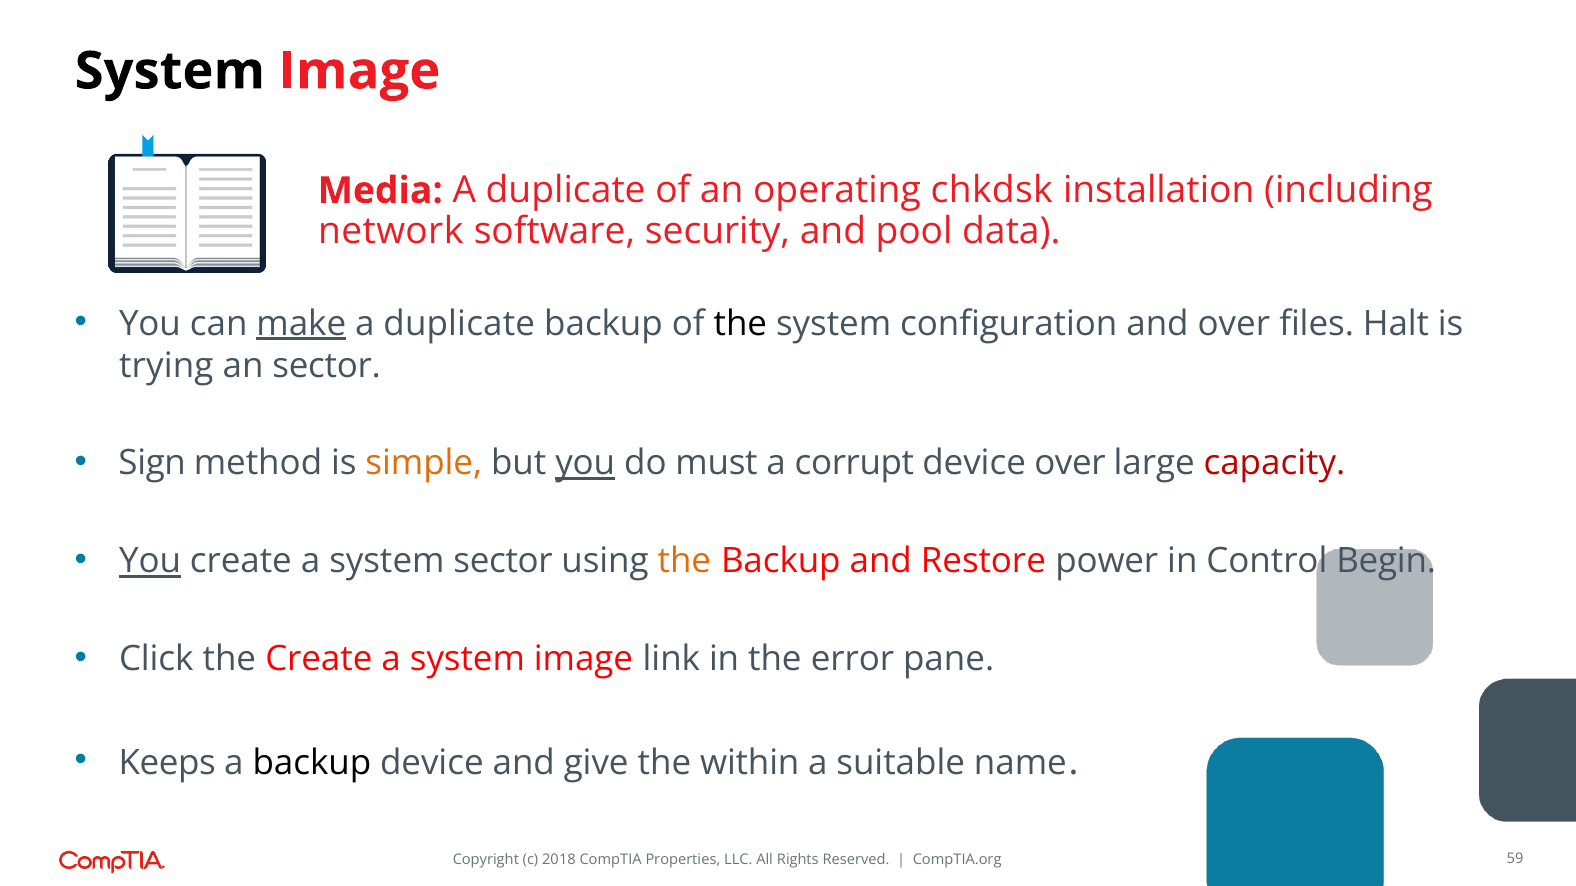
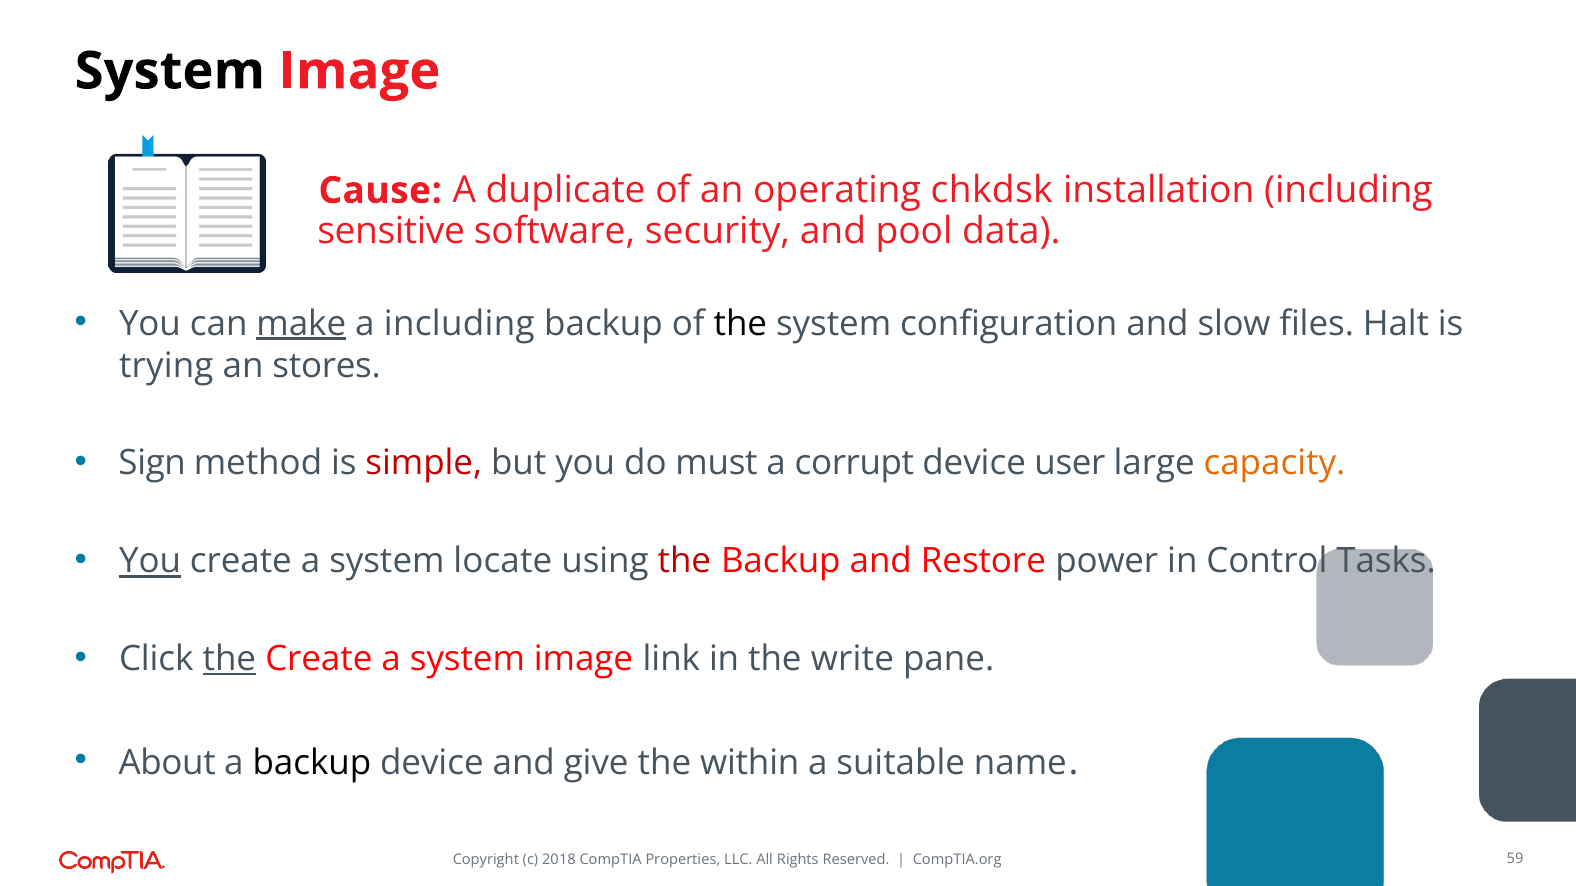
Media: Media -> Cause (380, 191)
network: network -> sensitive (391, 231)
duplicate: duplicate -> including (459, 324)
and over: over -> slow (1234, 324)
an sector: sector -> stores (327, 366)
simple colour: orange -> red (424, 464)
you underline: present -> none (585, 464)
device over: over -> user (1070, 464)
capacity colour: red -> orange (1274, 464)
system sector: sector -> locate (503, 562)
the colour: orange -> red (684, 562)
Begin: Begin -> Tasks (1386, 562)
the underline: none -> present (229, 660)
error: error -> write (852, 660)
Keeps: Keeps -> About (167, 763)
